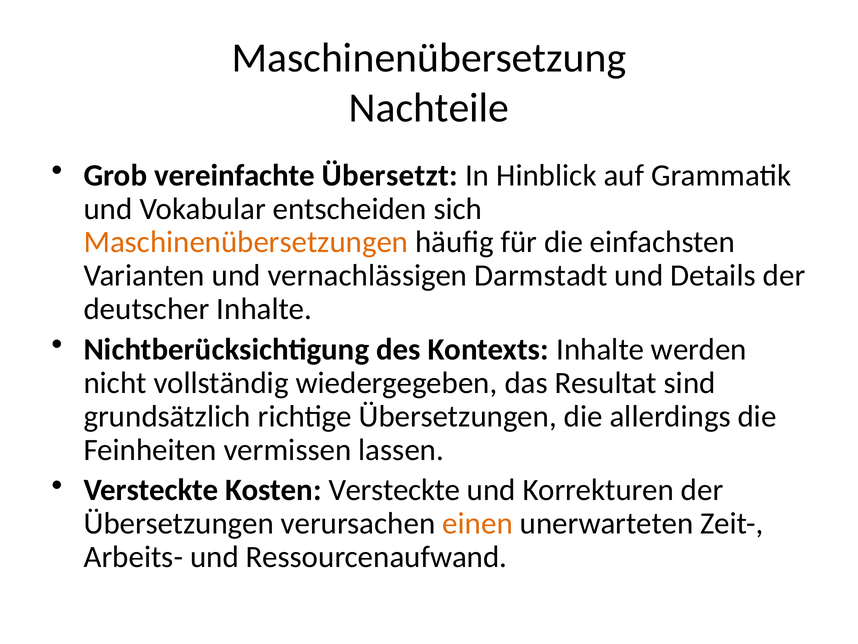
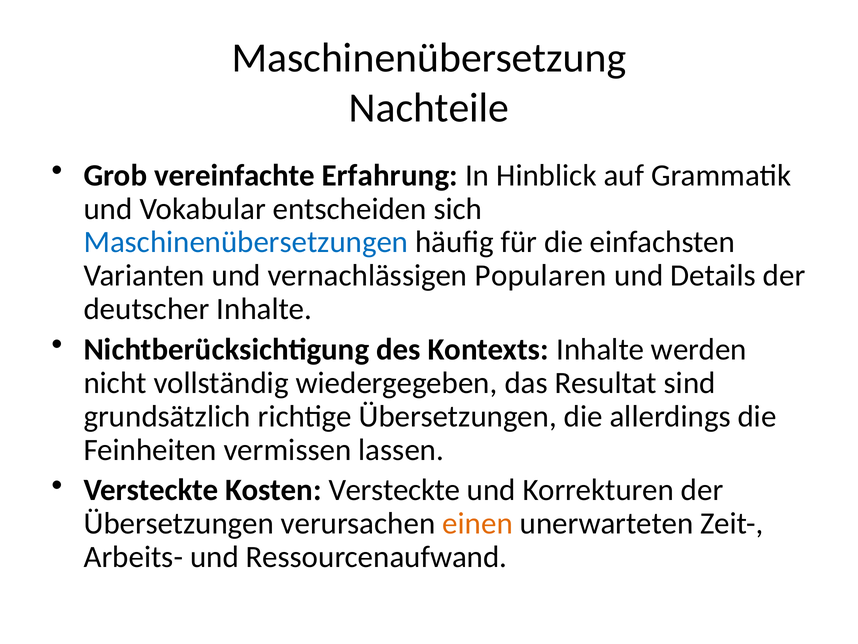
Übersetzt: Übersetzt -> Erfahrung (390, 175)
Maschinenübersetzungen colour: orange -> blue (246, 242)
Darmstadt: Darmstadt -> Popularen (541, 276)
